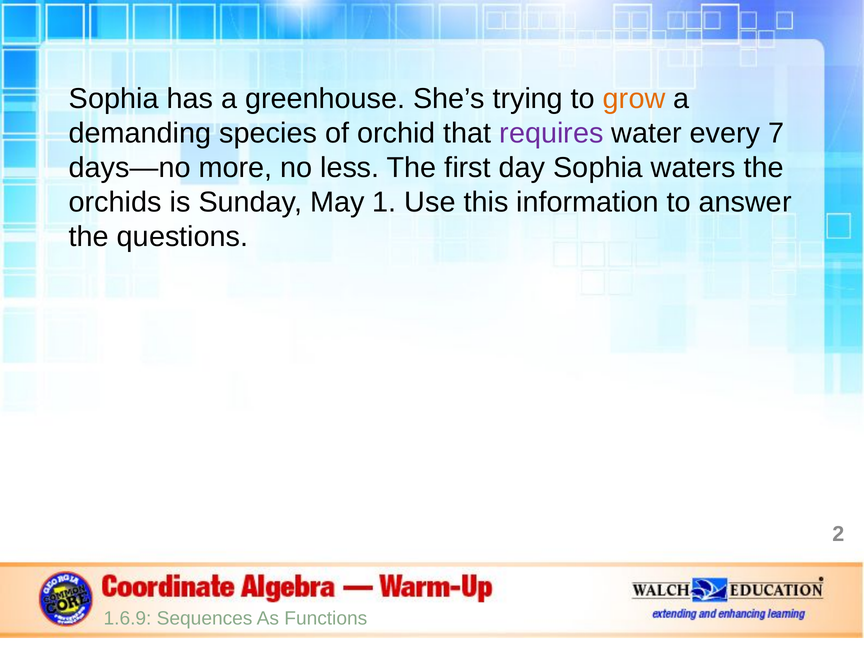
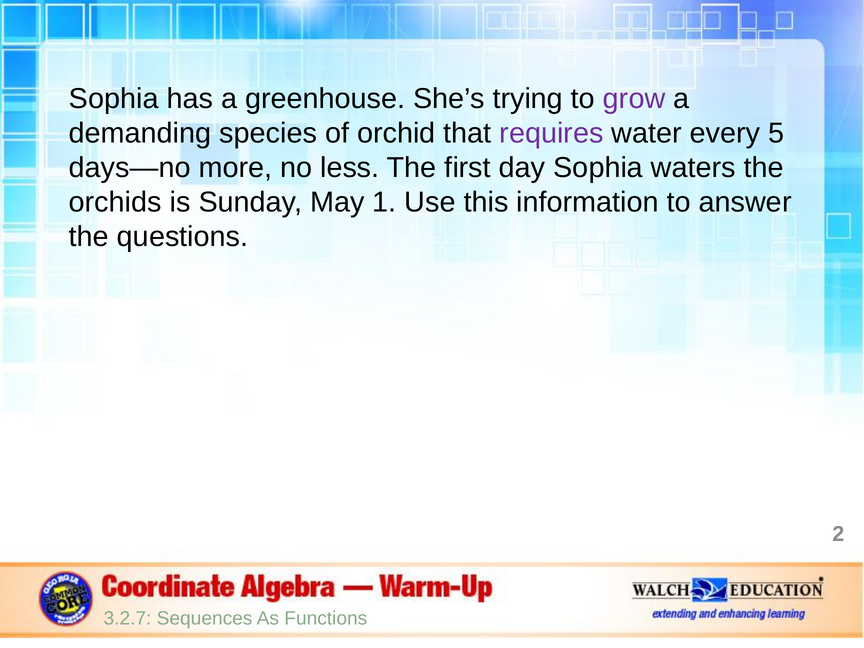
grow colour: orange -> purple (634, 99)
7: 7 -> 5 (776, 133)
1.6.9: 1.6.9 -> 3.2.7 (127, 618)
